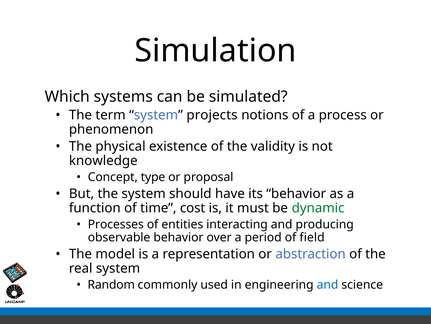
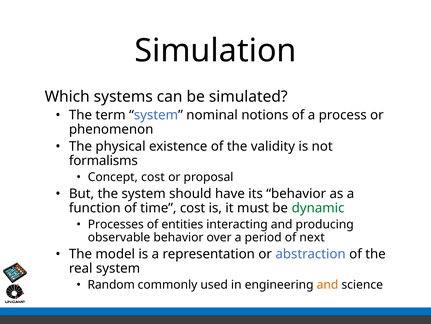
projects: projects -> nominal (212, 115)
knowledge: knowledge -> formalisms (103, 160)
Concept type: type -> cost (153, 177)
field: field -> next (312, 237)
and colour: blue -> orange (328, 284)
